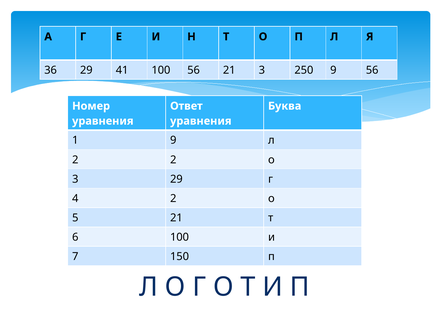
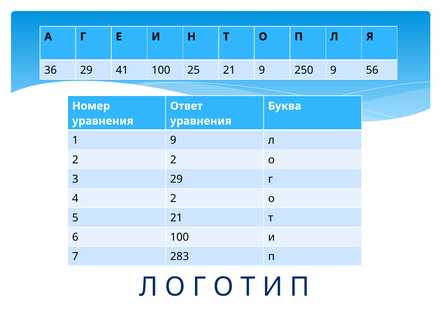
100 56: 56 -> 25 (194, 70)
21 3: 3 -> 9 (262, 70)
150: 150 -> 283 (180, 257)
